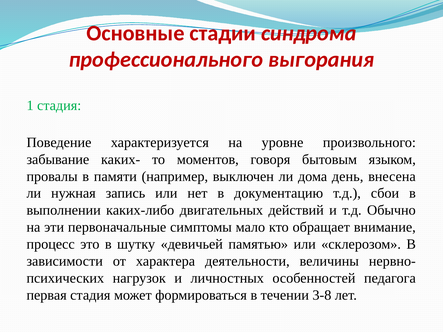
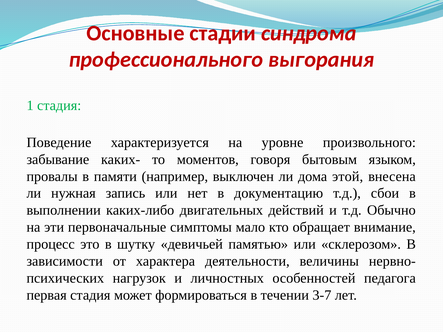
день: день -> этой (348, 176)
3-8: 3-8 -> 3-7 (322, 295)
